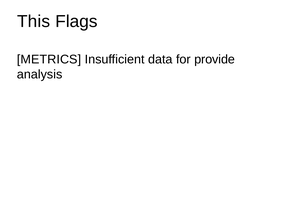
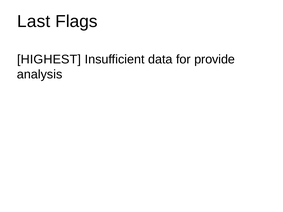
This: This -> Last (34, 21)
METRICS: METRICS -> HIGHEST (49, 59)
